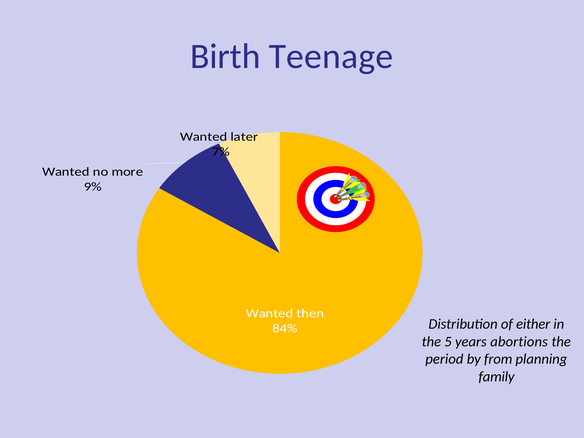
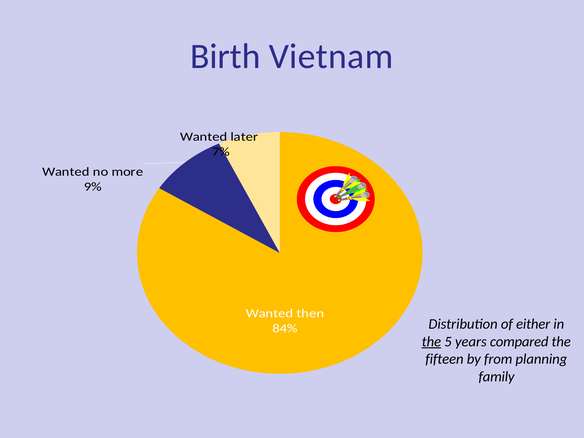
Teenage: Teenage -> Vietnam (331, 57)
the underline: none -> present (431, 342)
abortions: abortions -> compared (519, 342)
period: period -> fifteen (444, 359)
